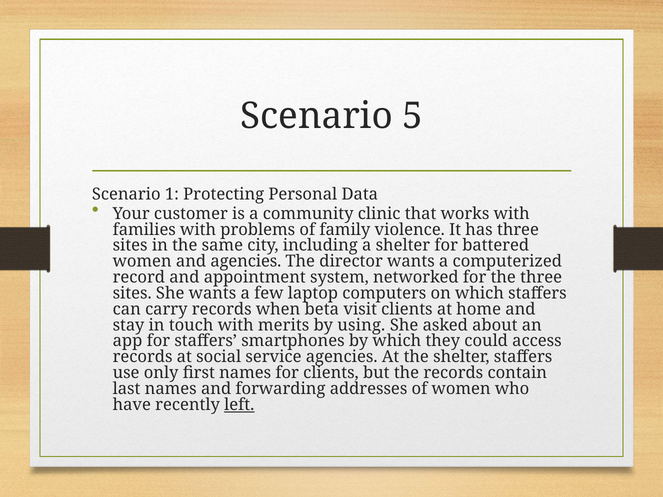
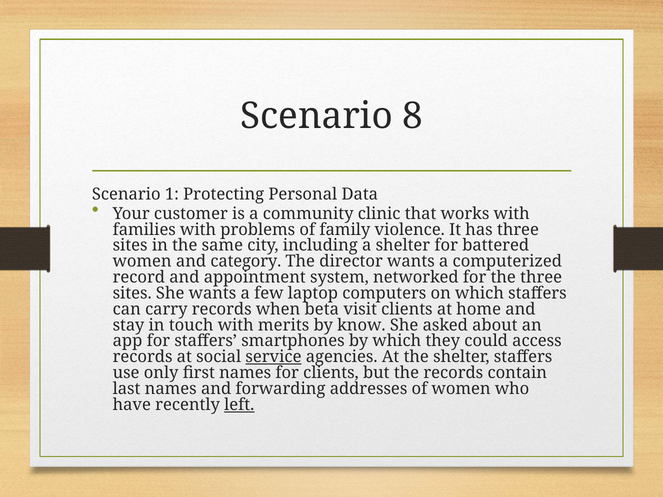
5: 5 -> 8 (413, 116)
and agencies: agencies -> category (246, 262)
using: using -> know (361, 325)
service underline: none -> present (273, 357)
